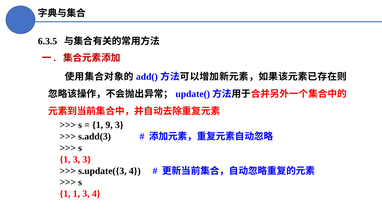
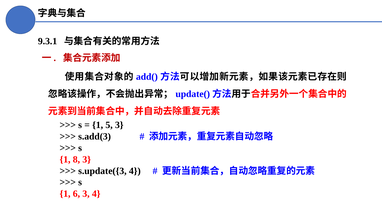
6.3.5: 6.3.5 -> 9.3.1 (48, 41)
9: 9 -> 5 (109, 125)
3: 3 -> 8 (76, 159)
1 1: 1 -> 6 (76, 194)
